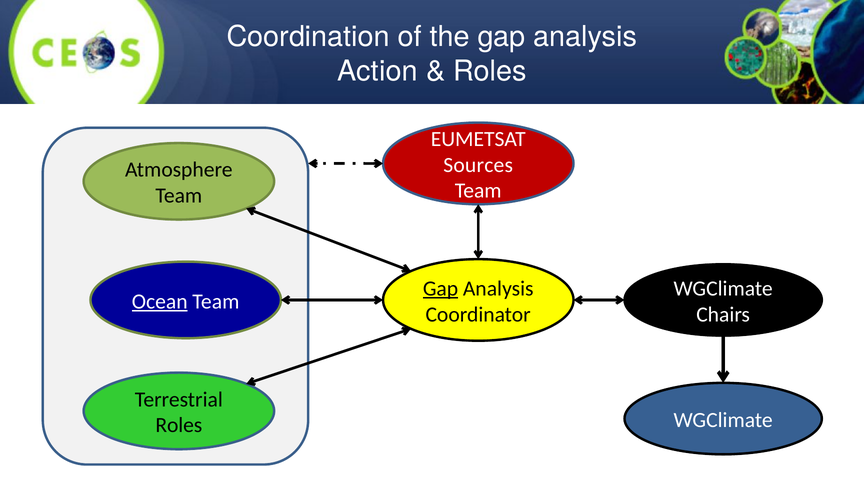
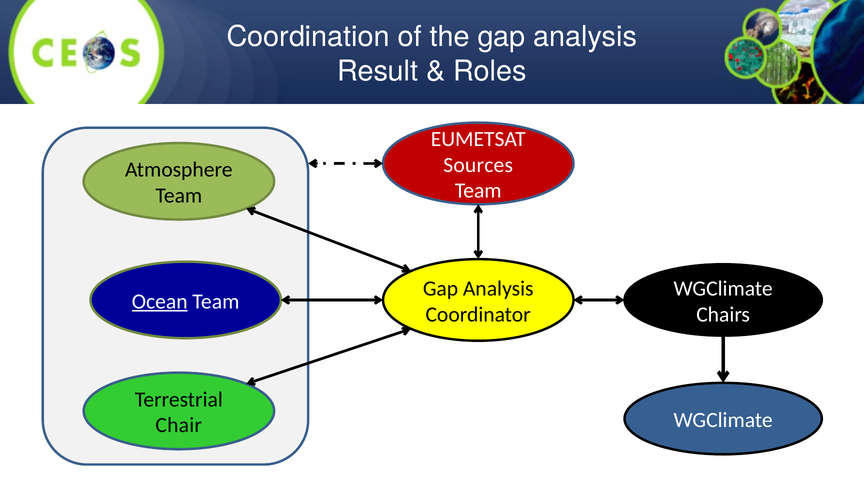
Action: Action -> Result (378, 71)
Gap underline: present -> none (441, 288)
Roles: Roles -> Chair (179, 425)
